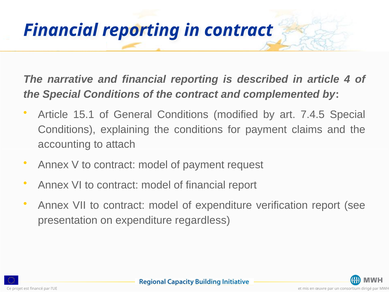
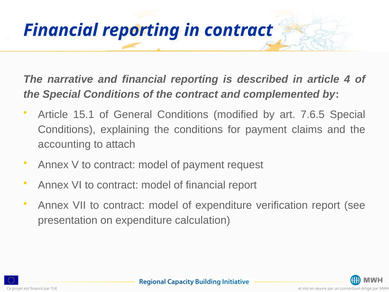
7.4.5: 7.4.5 -> 7.6.5 (313, 114)
regardless: regardless -> calculation (203, 220)
